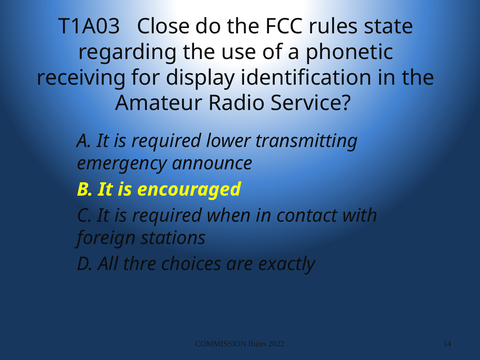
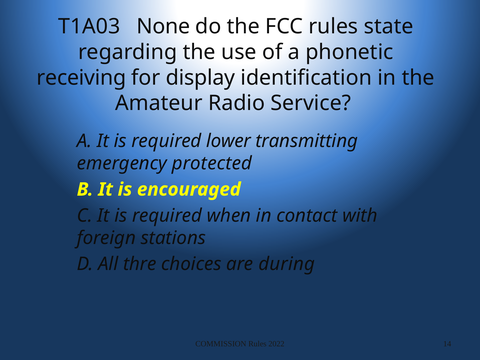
Close: Close -> None (163, 26)
announce: announce -> protected (212, 163)
exactly: exactly -> during (287, 264)
